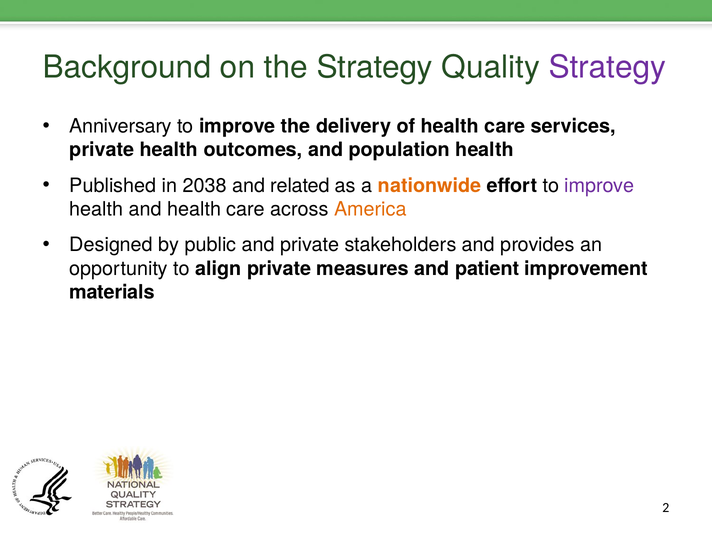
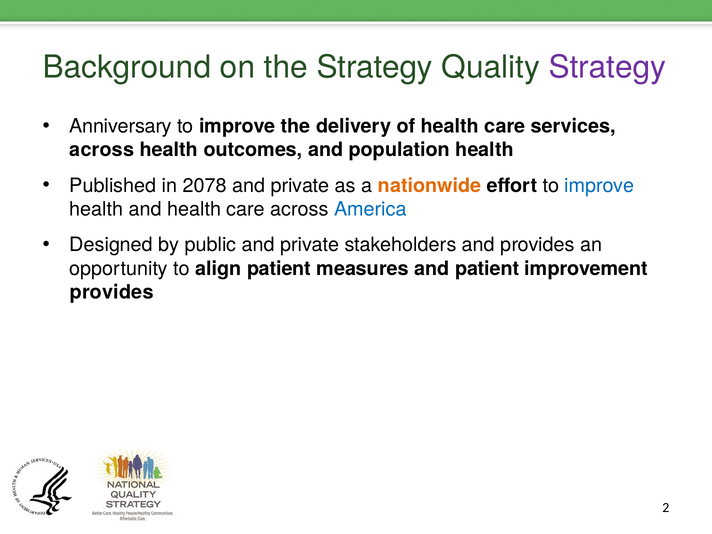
private: private -> across (102, 150)
2038: 2038 -> 2078 (205, 186)
related: related -> private (300, 186)
improve colour: purple -> blue (599, 186)
America colour: orange -> blue (370, 209)
align private: private -> patient (279, 269)
materials: materials -> provides (112, 292)
